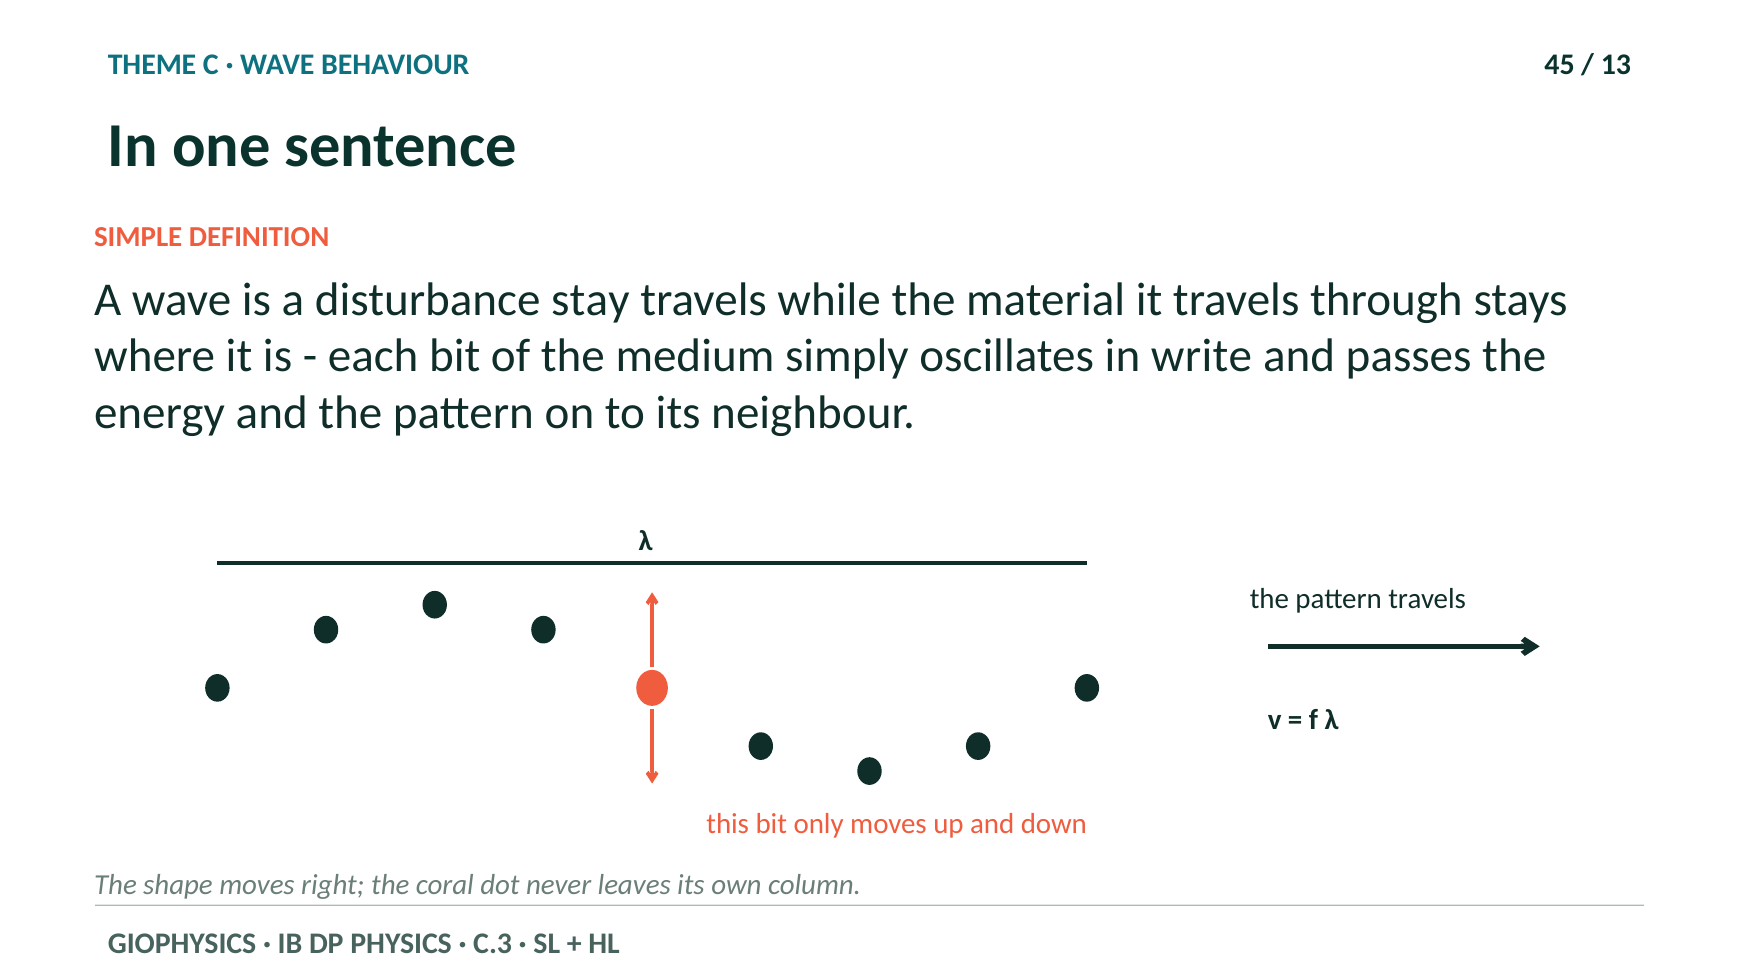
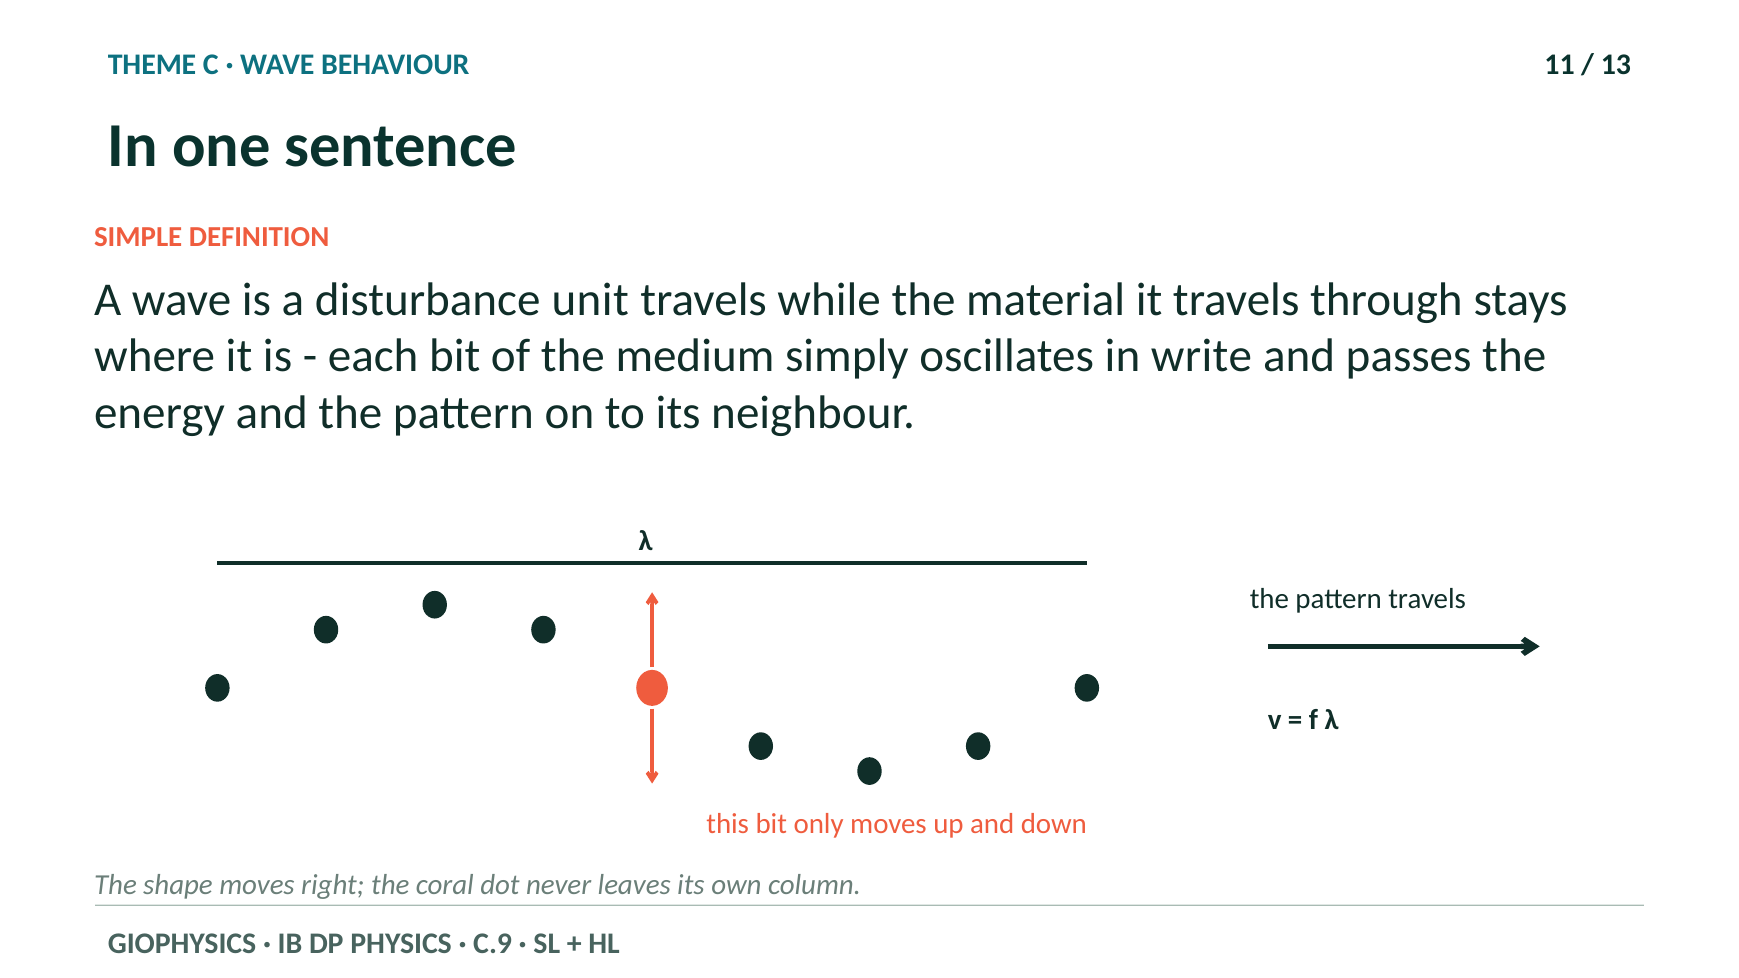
45: 45 -> 11 (1560, 64)
stay: stay -> unit (590, 300)
C.3: C.3 -> C.9 (493, 943)
